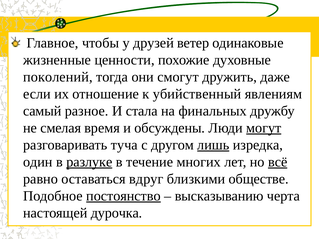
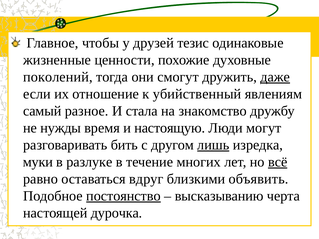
ветер: ветер -> тезис (193, 43)
даже underline: none -> present (275, 77)
финальных: финальных -> знакомство (213, 111)
смелая: смелая -> нужды (61, 128)
обсуждены: обсуждены -> настоящую (170, 128)
могут underline: present -> none (264, 128)
туча: туча -> бить (124, 145)
один: один -> муки (38, 162)
разлуке underline: present -> none (89, 162)
обществе: обществе -> объявить (259, 179)
